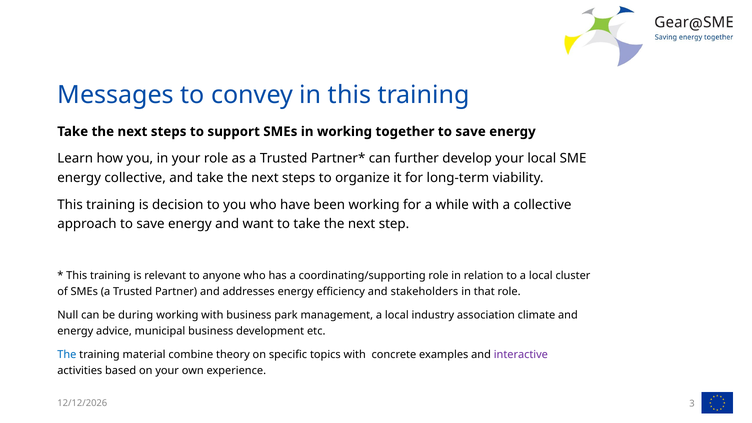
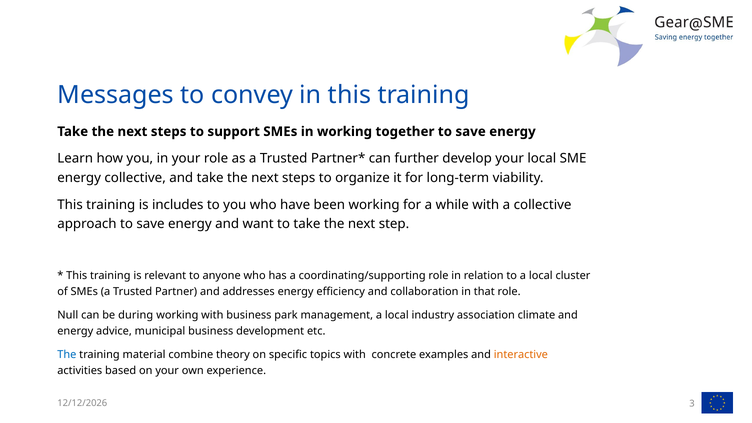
decision: decision -> includes (178, 205)
stakeholders: stakeholders -> collaboration (424, 292)
interactive colour: purple -> orange (521, 355)
